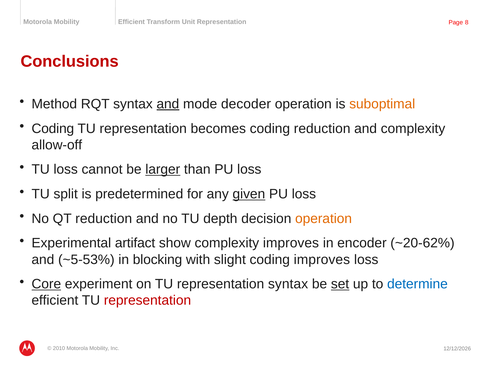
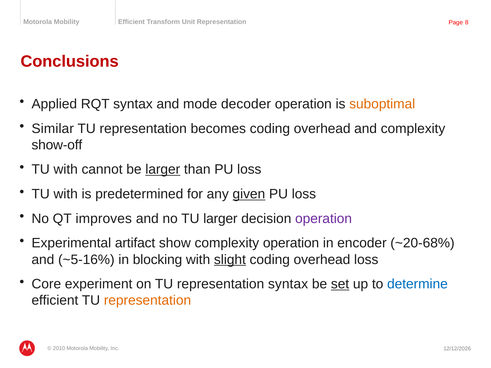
Method: Method -> Applied (54, 104)
and underline: present -> none (168, 104)
Coding: Coding -> Similar (53, 129)
reduction: reduction -> overhead (322, 129)
allow-off: allow-off -> show-off (57, 145)
loss: loss -> with (66, 170)
split: split -> with (66, 194)
QT reduction: reduction -> improves (104, 219)
TU depth: depth -> larger (220, 219)
operation colour: orange -> purple (324, 219)
complexity improves: improves -> operation (291, 243)
~20-62%: ~20-62% -> ~20-68% (422, 243)
~5-53%: ~5-53% -> ~5-16% (86, 260)
slight underline: none -> present (230, 260)
improves: improves -> overhead (322, 260)
Core underline: present -> none (46, 284)
representation colour: red -> orange (147, 301)
